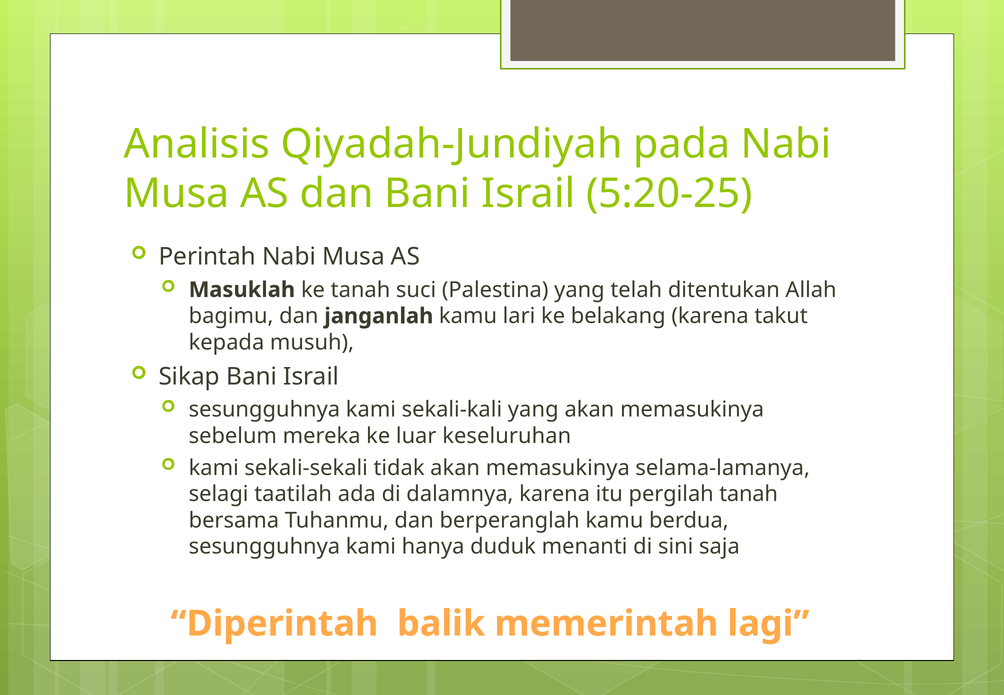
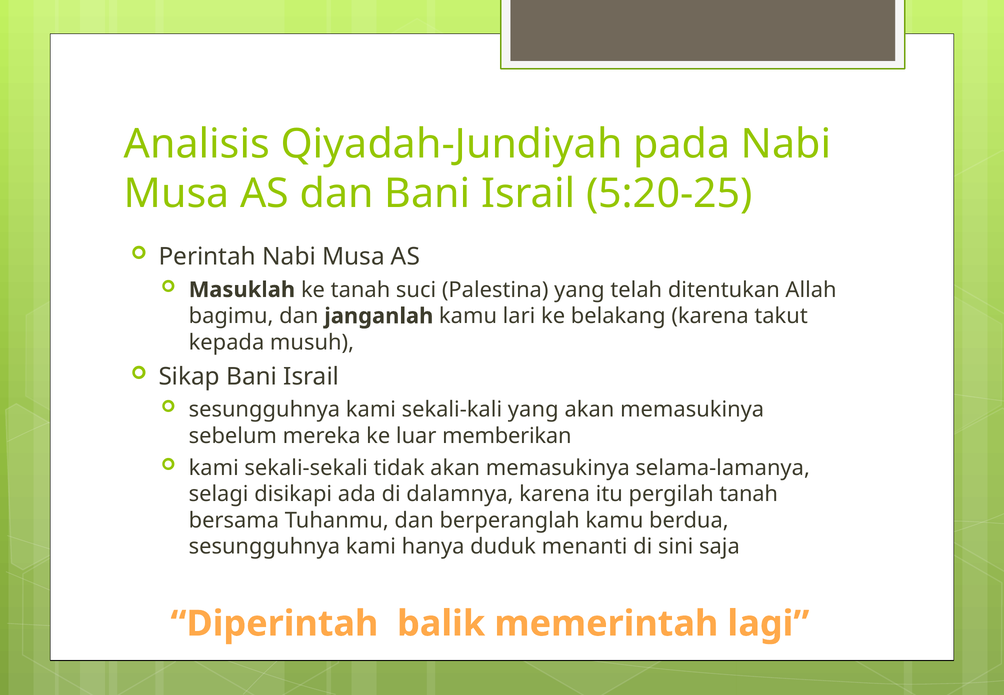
keseluruhan: keseluruhan -> memberikan (507, 436)
taatilah: taatilah -> disikapi (293, 494)
